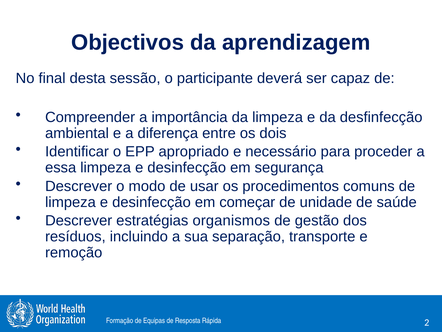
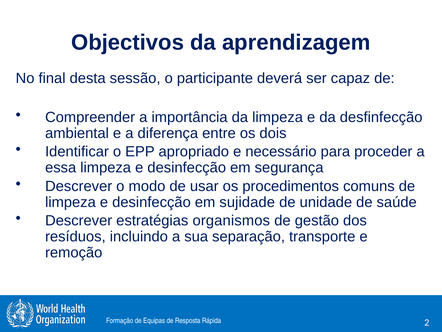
começar: começar -> sujidade (247, 202)
